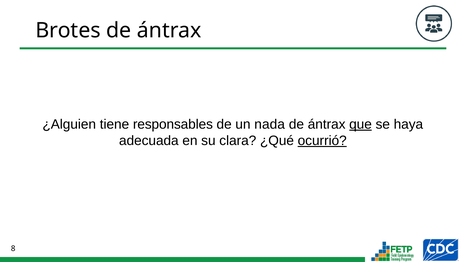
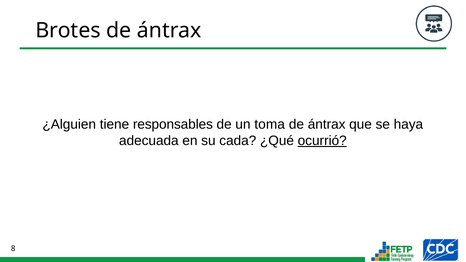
nada: nada -> toma (270, 124)
que underline: present -> none (361, 124)
clara: clara -> cada (238, 141)
